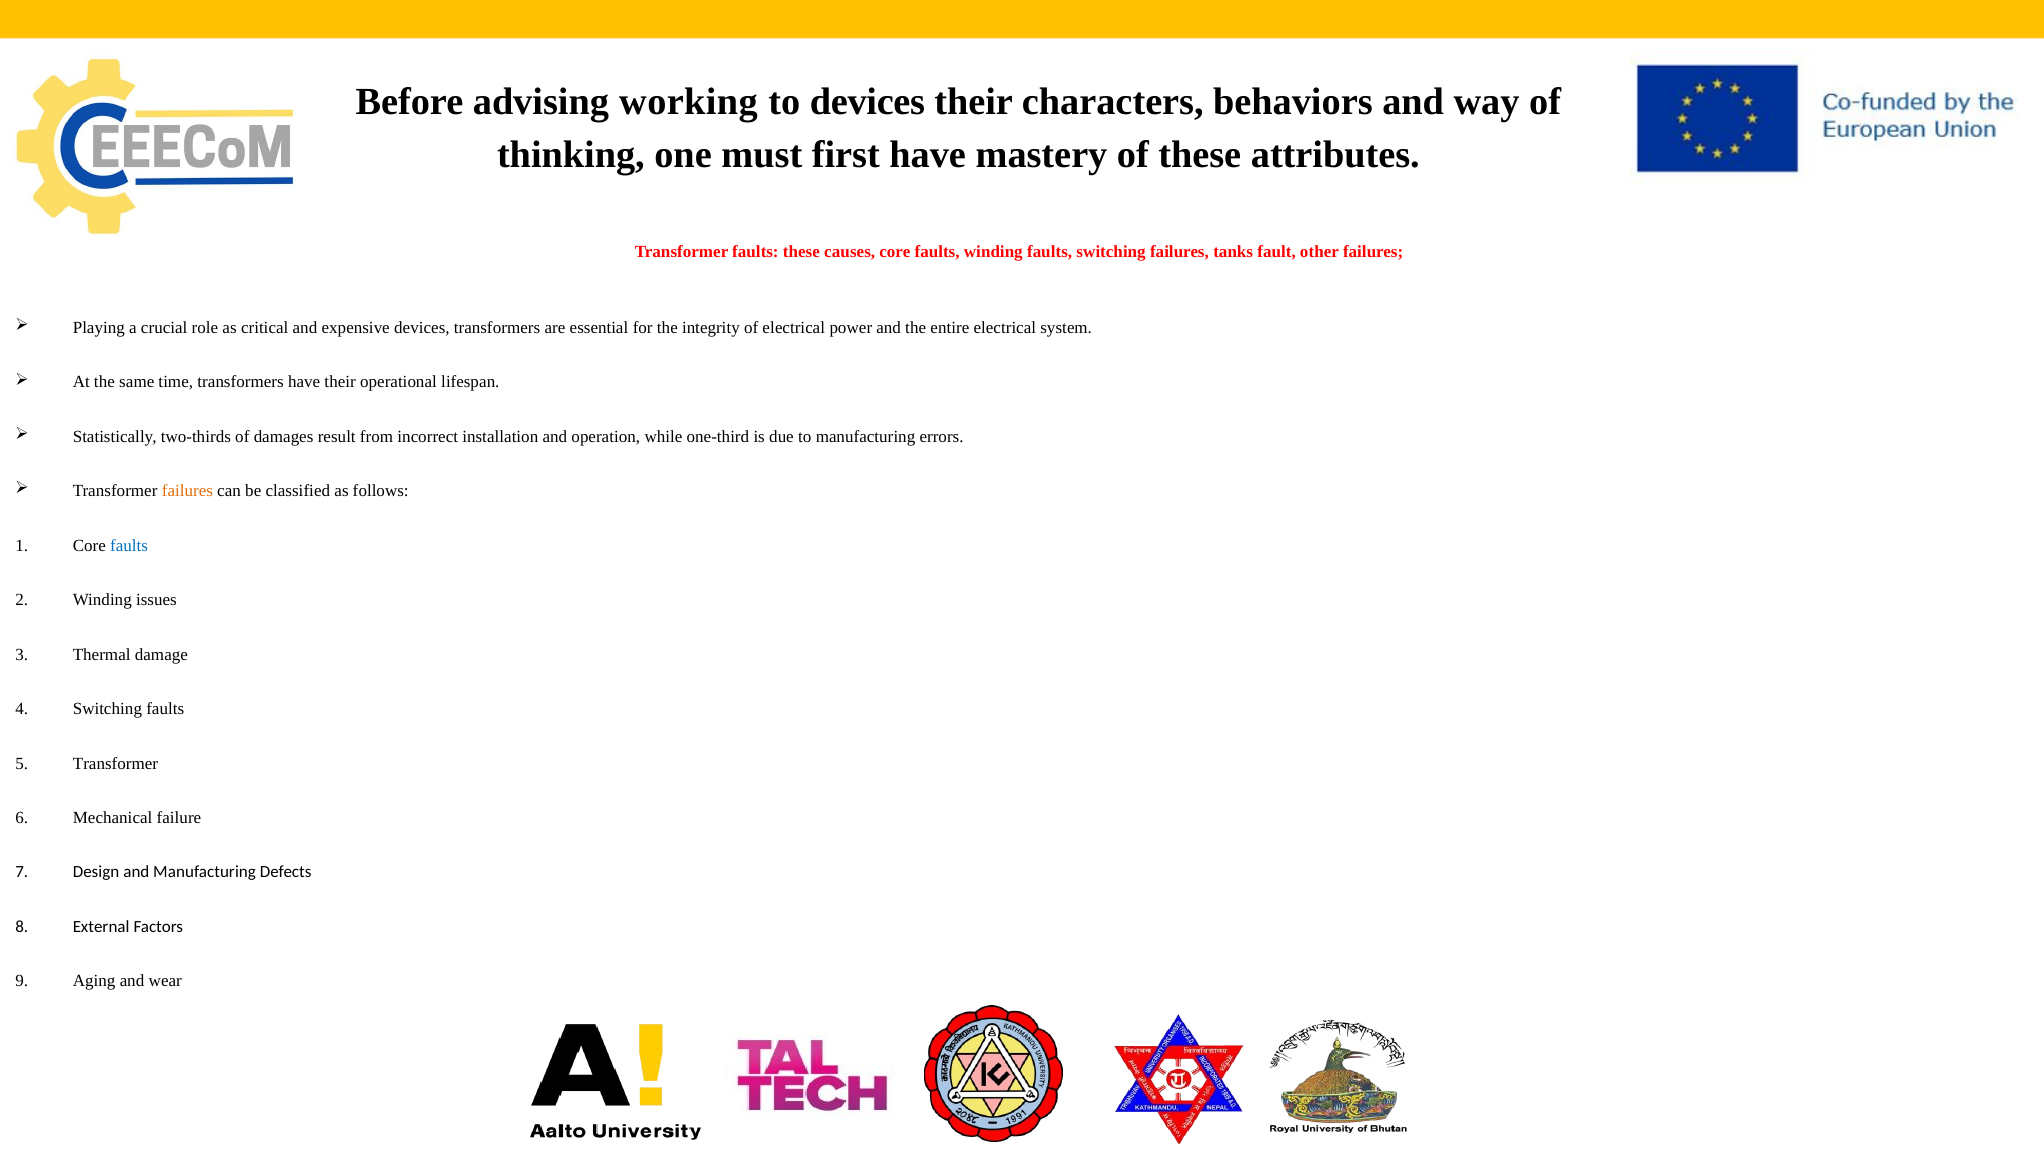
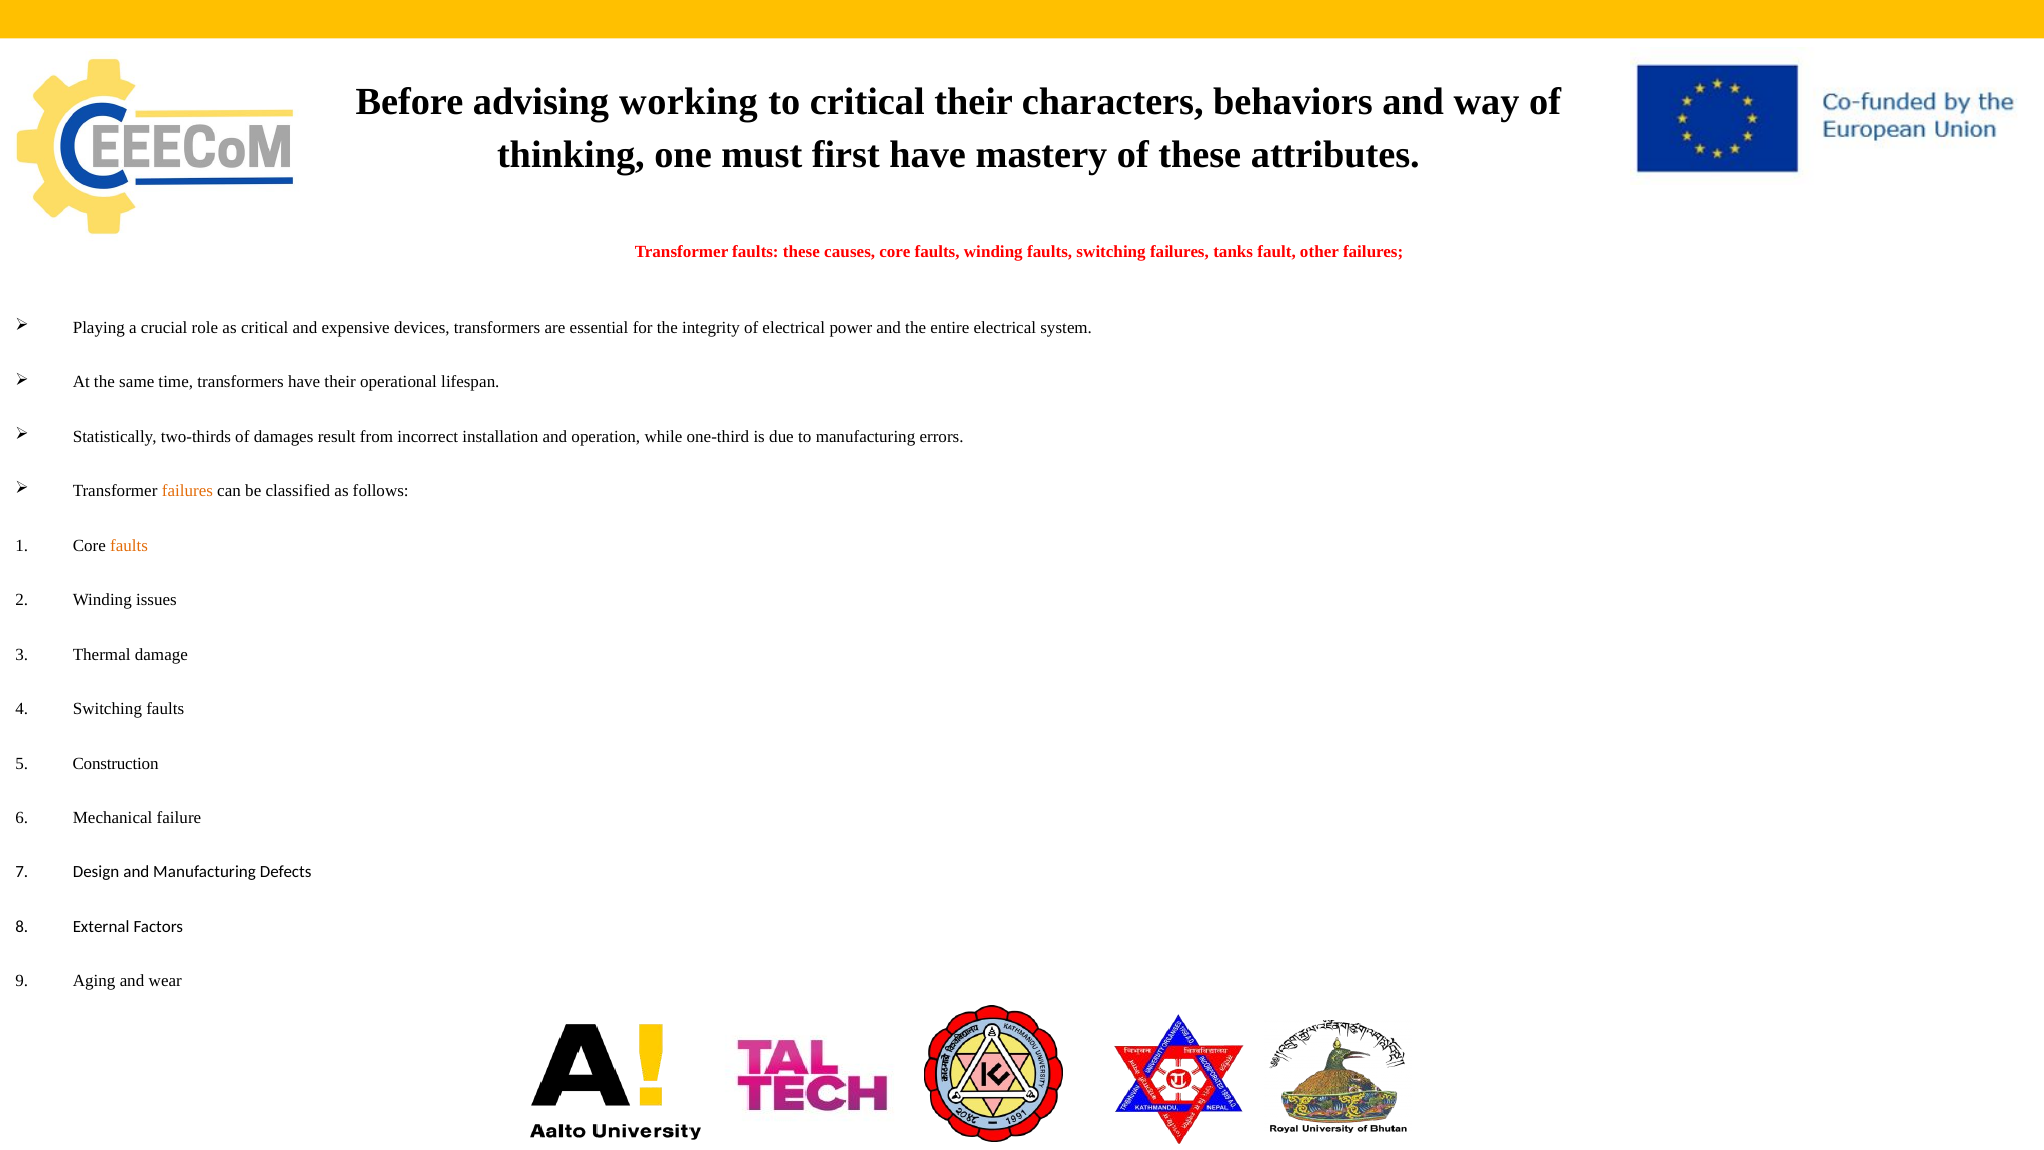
to devices: devices -> critical (867, 102)
faults colour: blue -> orange (129, 546)
Transformer: Transformer -> Construction (116, 763)
